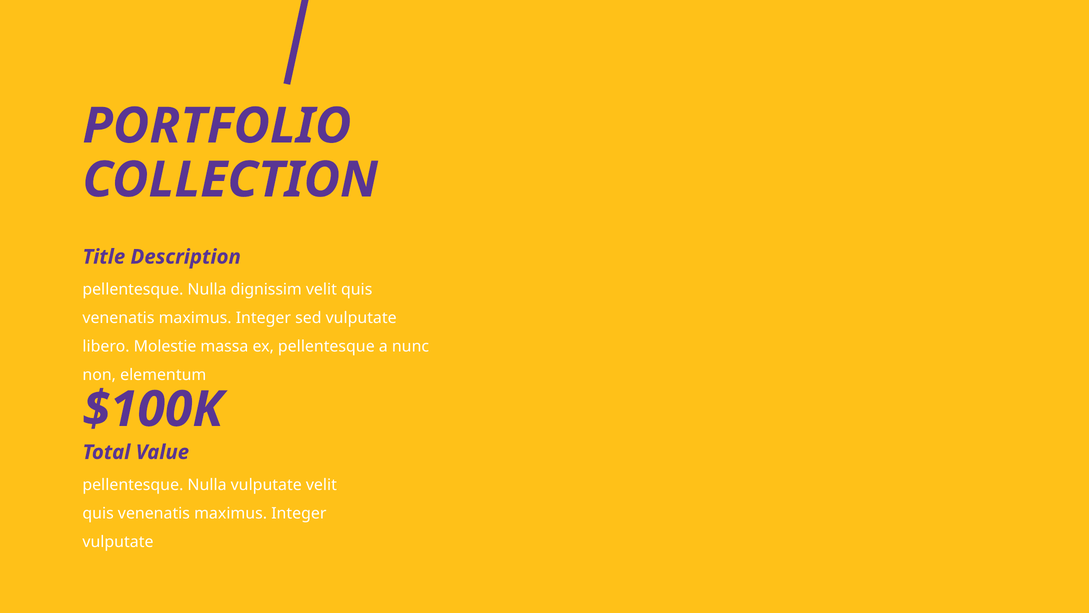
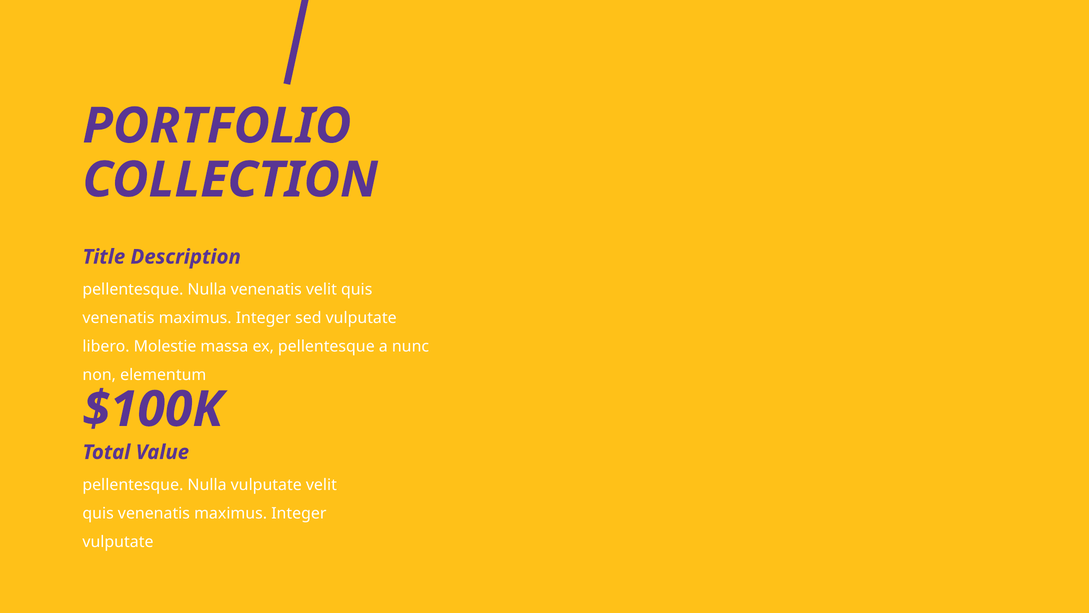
Nulla dignissim: dignissim -> venenatis (266, 289)
